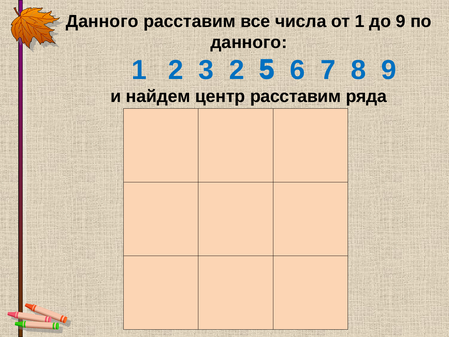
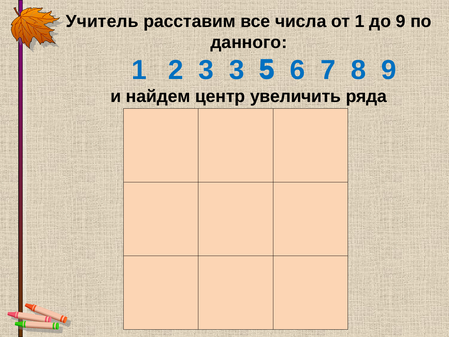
Данного: Данного -> Учитель (102, 21)
3 2: 2 -> 3 (237, 70)
центр расставим: расставим -> увеличить (296, 96)
